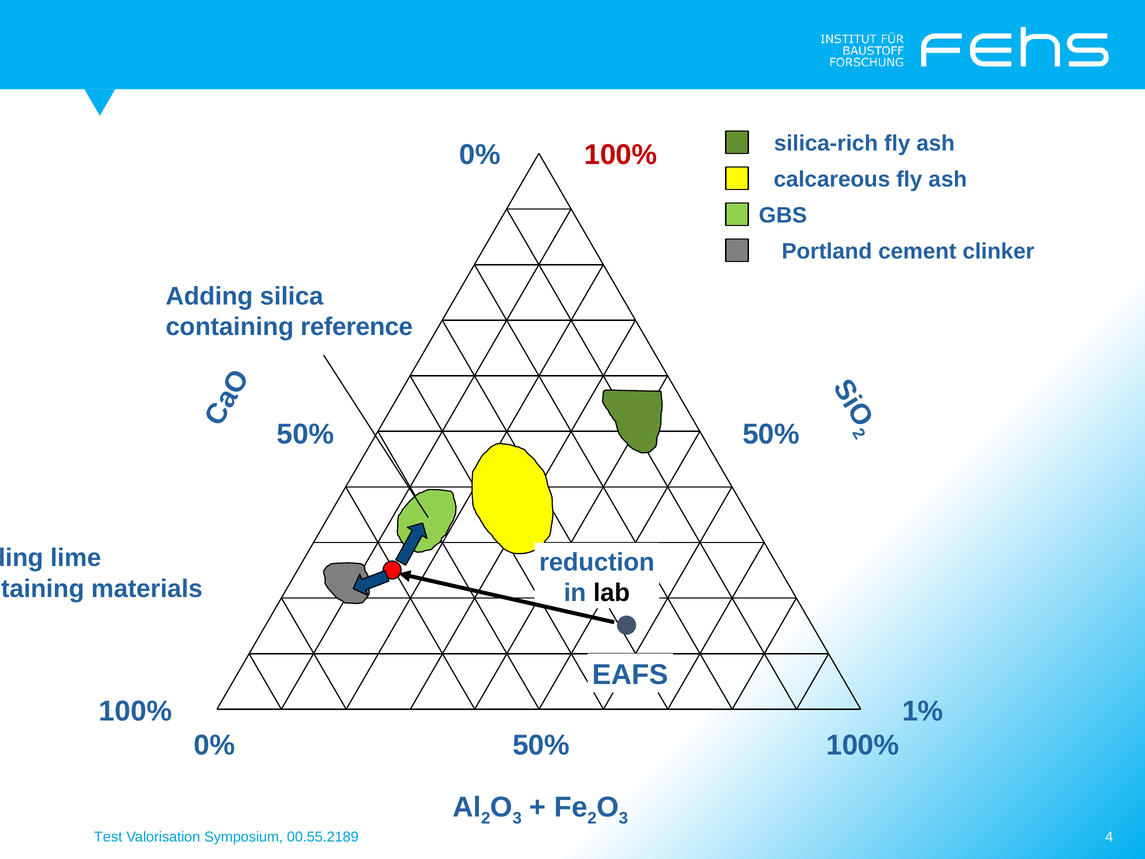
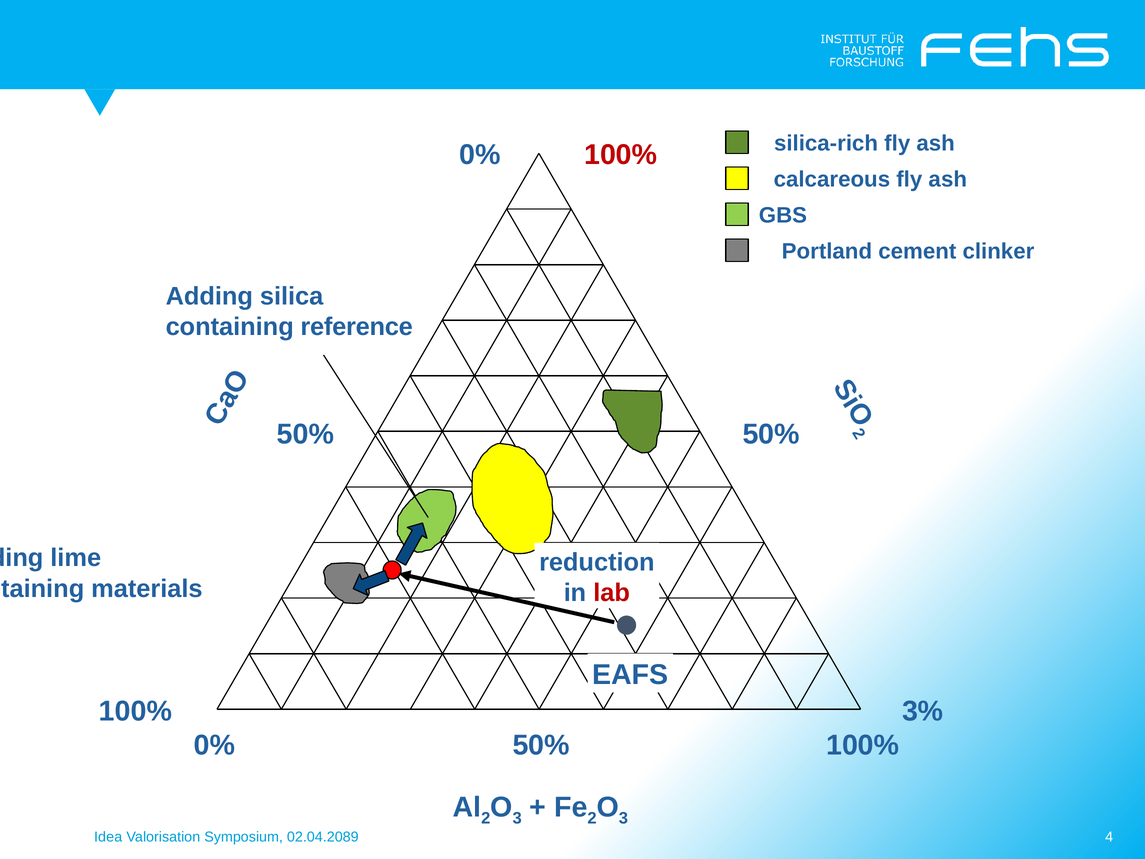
lab colour: black -> red (612, 592)
1%: 1% -> 3% (923, 711)
Test: Test -> Idea (108, 837)
00.55.2189: 00.55.2189 -> 02.04.2089 (323, 837)
